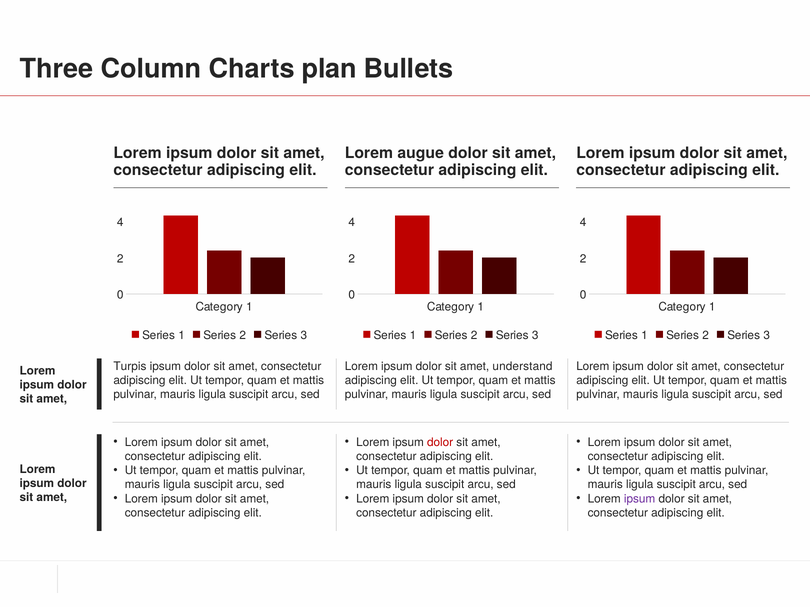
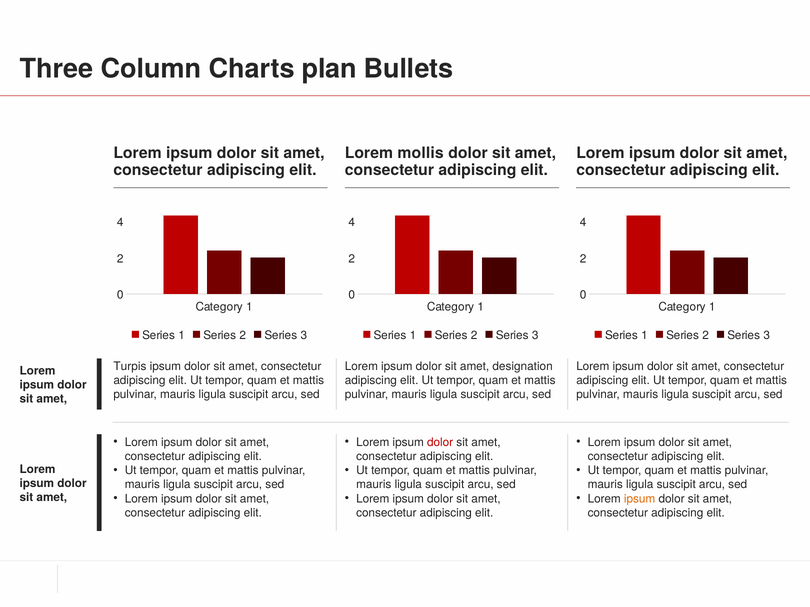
augue: augue -> mollis (421, 153)
understand: understand -> designation (523, 367)
ipsum colour: purple -> orange (640, 499)
